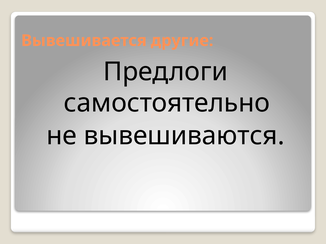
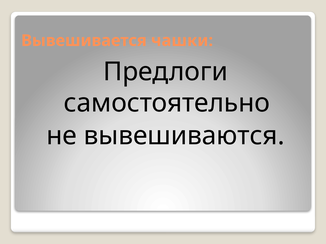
другие: другие -> чашки (182, 41)
